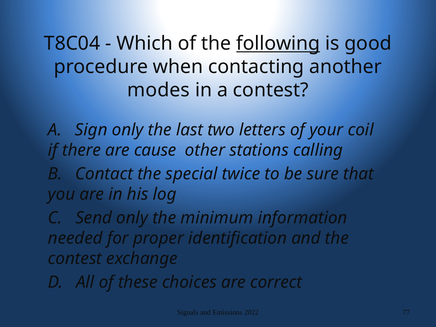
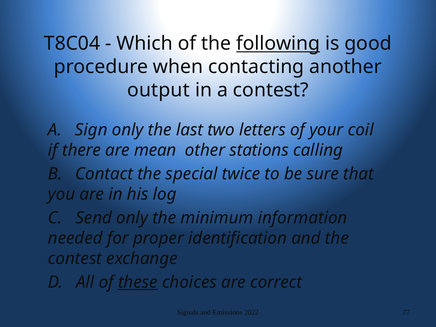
modes: modes -> output (159, 90)
cause: cause -> mean (155, 150)
these underline: none -> present (138, 282)
